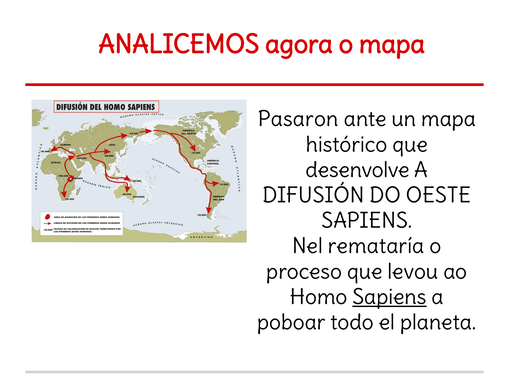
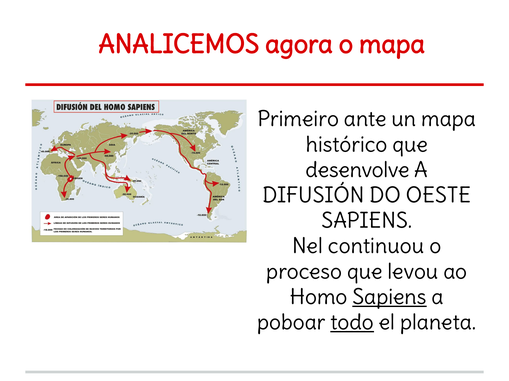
Pasaron: Pasaron -> Primeiro (298, 120)
remataría: remataría -> continuou (376, 247)
todo underline: none -> present (352, 323)
